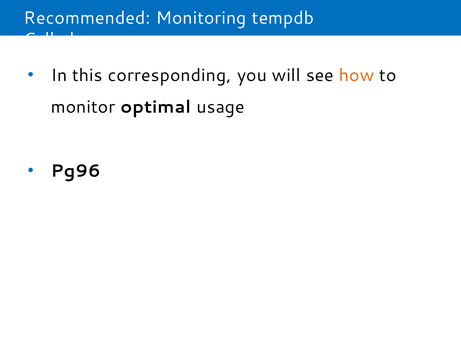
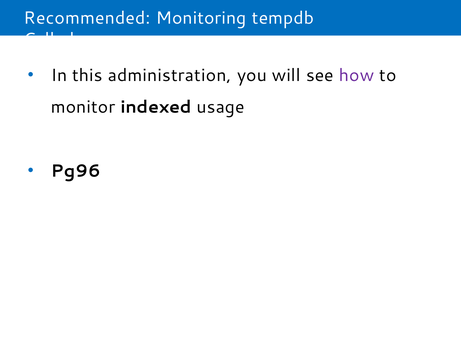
corresponding: corresponding -> administration (170, 75)
how colour: orange -> purple (357, 75)
optimal: optimal -> indexed (156, 107)
